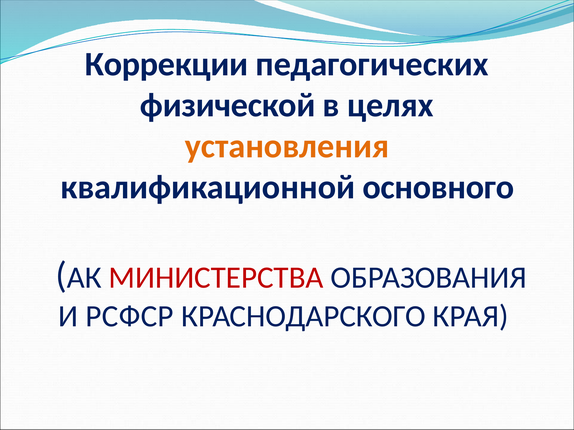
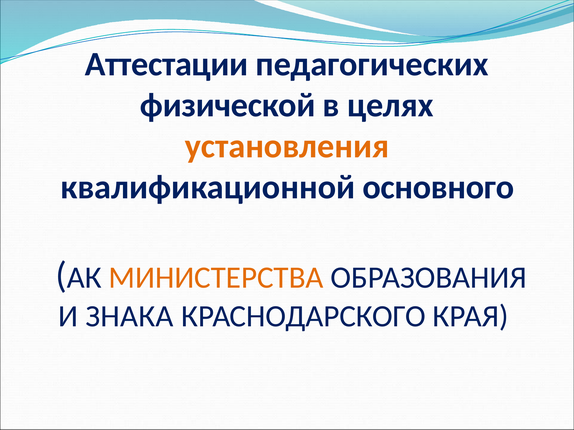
Коррекции: Коррекции -> Аттестации (167, 64)
МИНИСТЕРСТВА colour: red -> orange (216, 278)
РСФСР: РСФСР -> ЗНАКА (130, 317)
